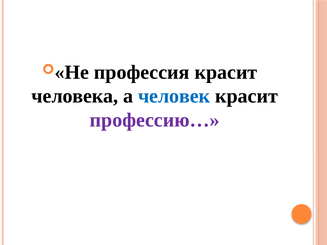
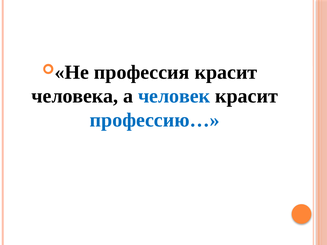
профессию… colour: purple -> blue (155, 120)
